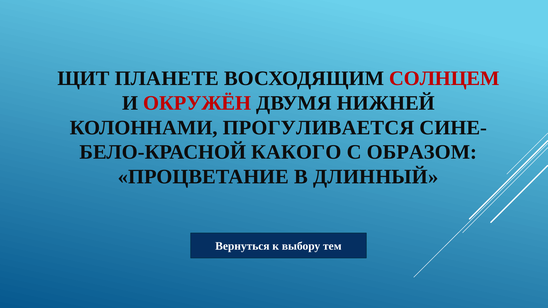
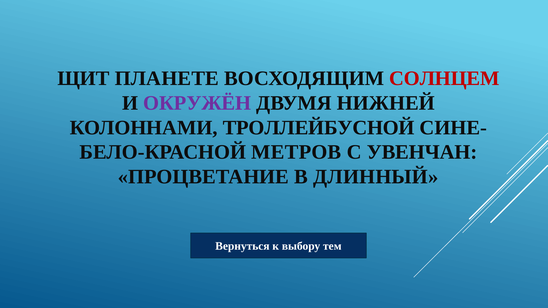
ОКРУЖЁН colour: red -> purple (197, 103)
ПРОГУЛИВАЕТСЯ: ПРОГУЛИВАЕТСЯ -> ТРОЛЛЕЙБУСНОЙ (319, 128)
КАКОГО: КАКОГО -> МЕТРОВ (296, 152)
ОБРАЗОМ: ОБРАЗОМ -> УВЕНЧАН (422, 152)
